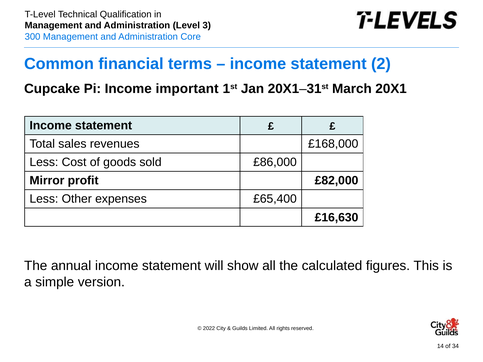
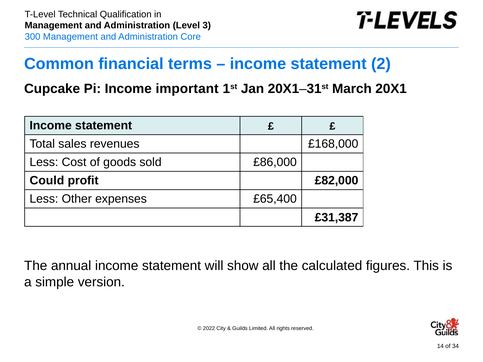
Mirror: Mirror -> Could (47, 181)
£16,630: £16,630 -> £31,387 (337, 218)
